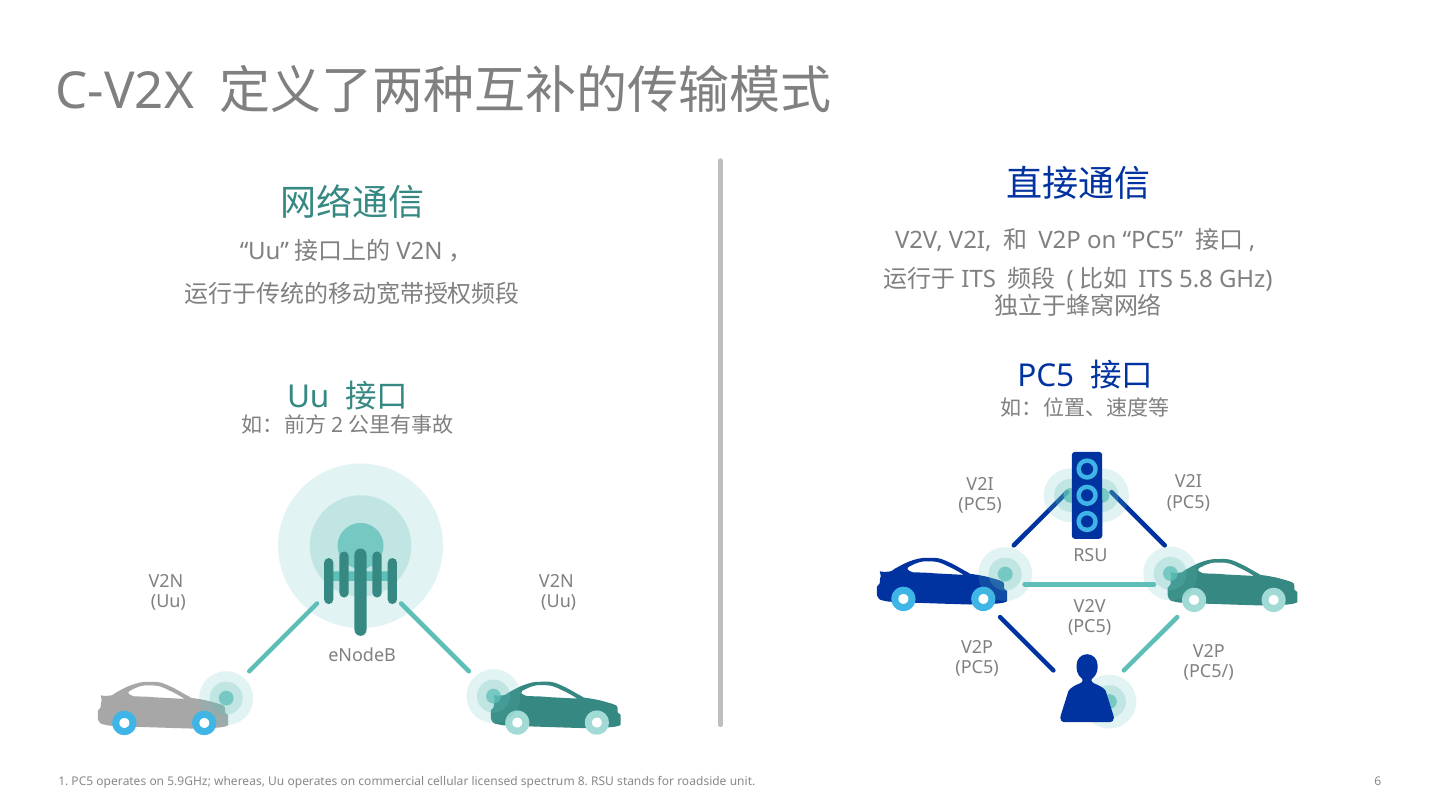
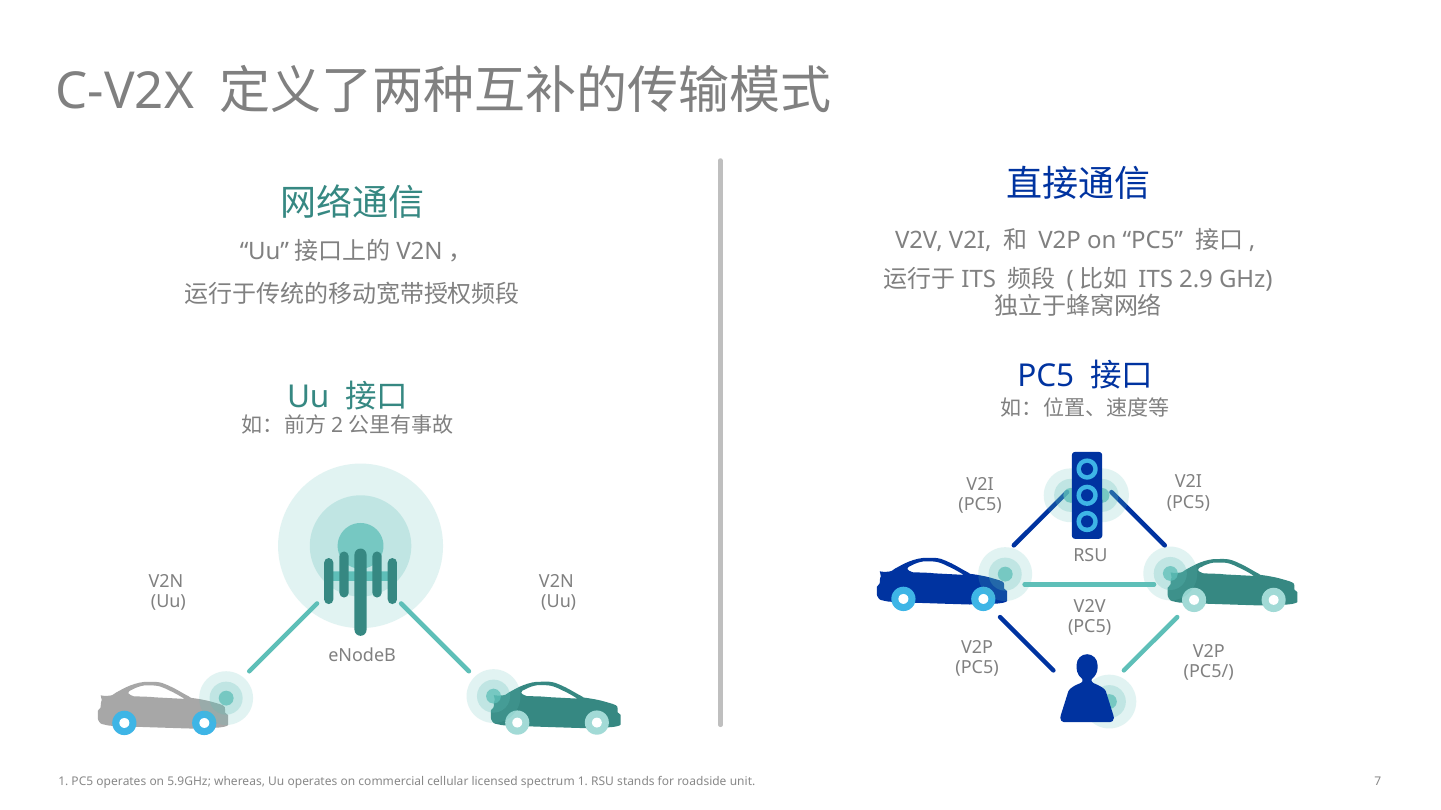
5.8: 5.8 -> 2.9 (1196, 279)
spectrum 8: 8 -> 1 (583, 782)
6: 6 -> 7 (1378, 782)
